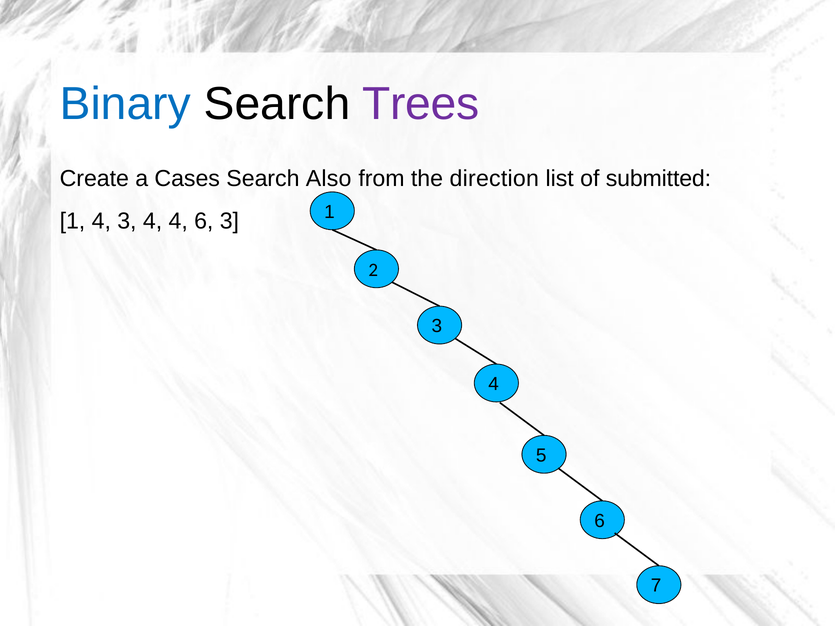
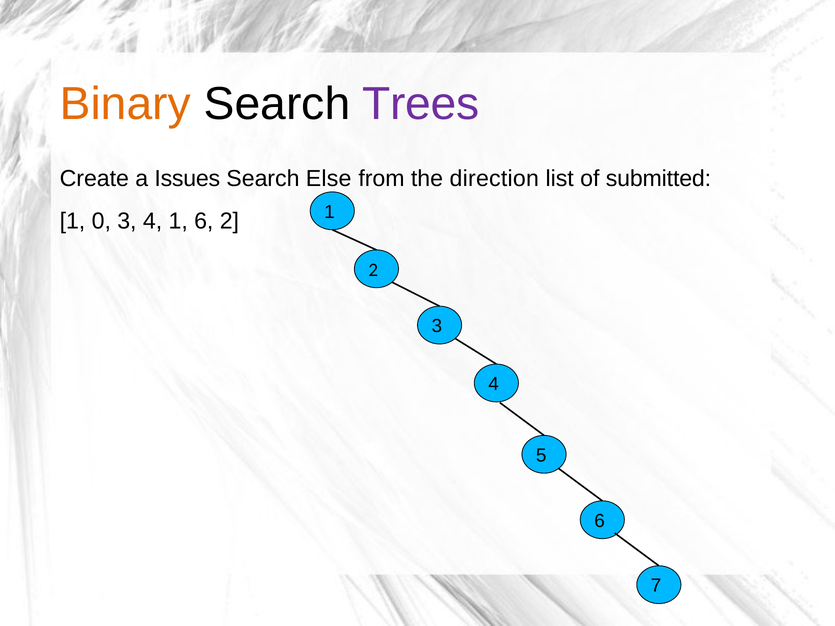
Binary colour: blue -> orange (125, 104)
Cases: Cases -> Issues (187, 179)
Also: Also -> Else (329, 179)
1 4: 4 -> 0 (101, 221)
4 4: 4 -> 1 (178, 221)
6 3: 3 -> 2 (229, 221)
